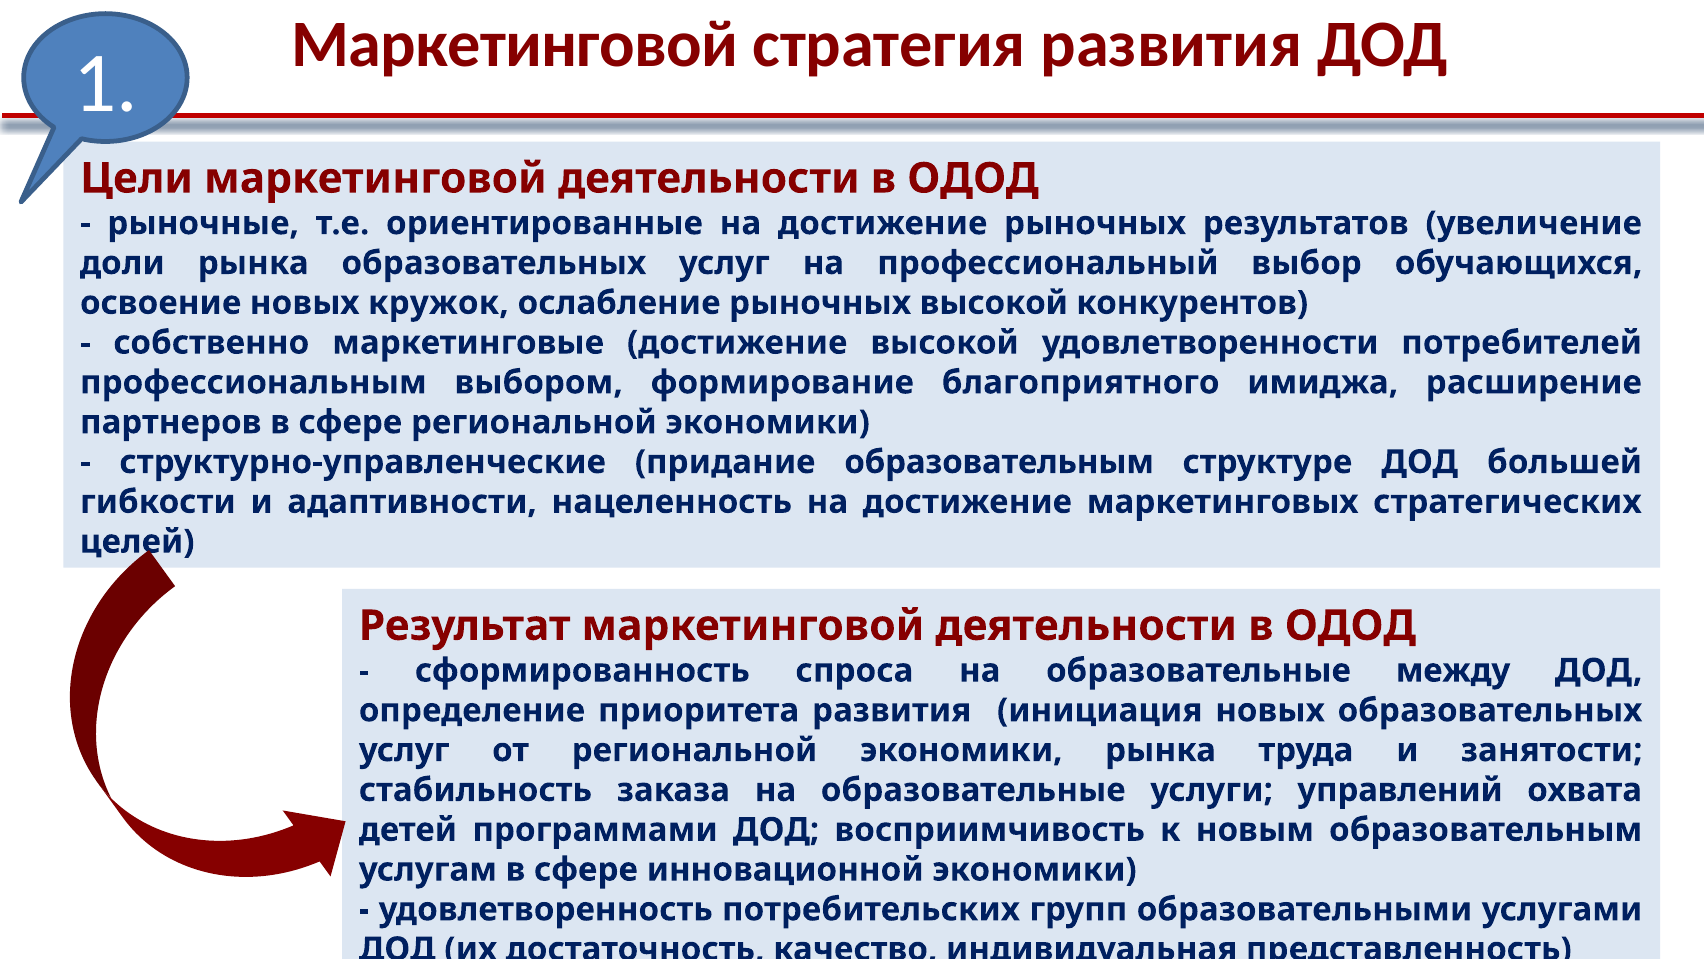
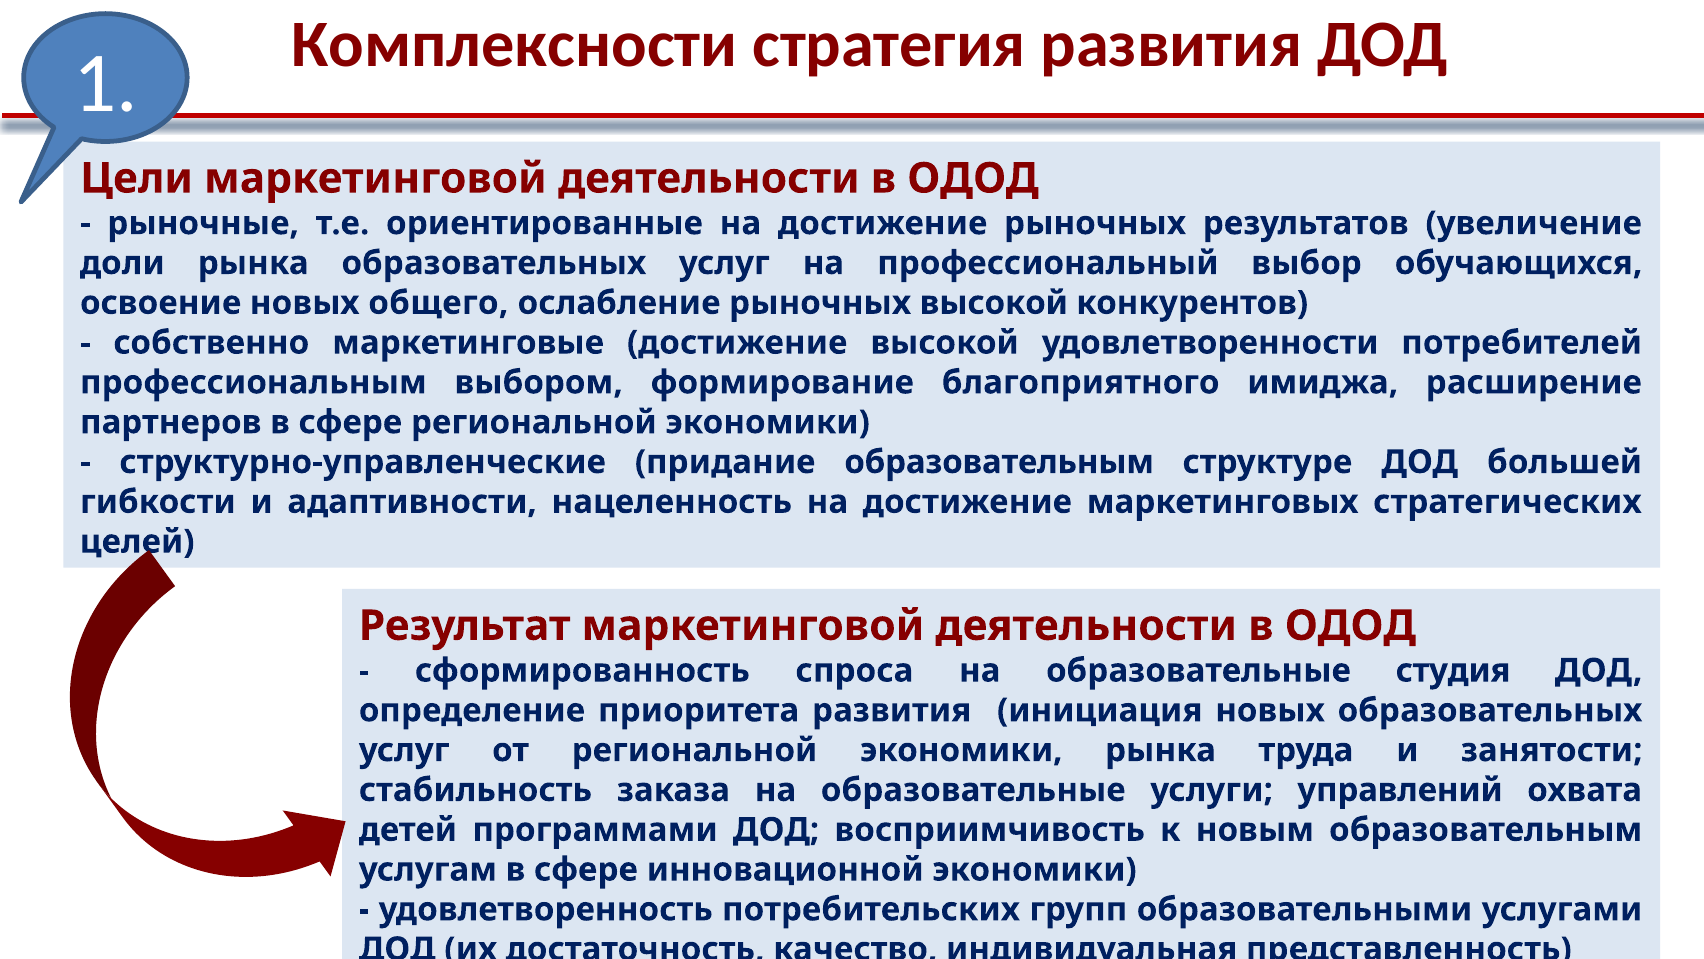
Маркетинговой: Маркетинговой -> Комплексности (514, 45)
кружок: кружок -> общего (438, 303)
между: между -> студия (1453, 670)
